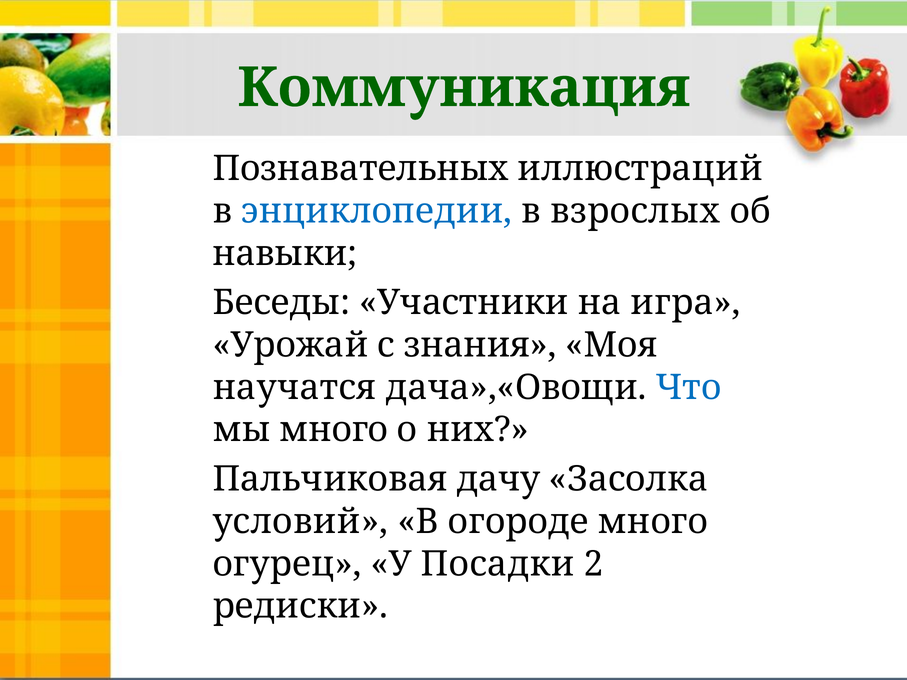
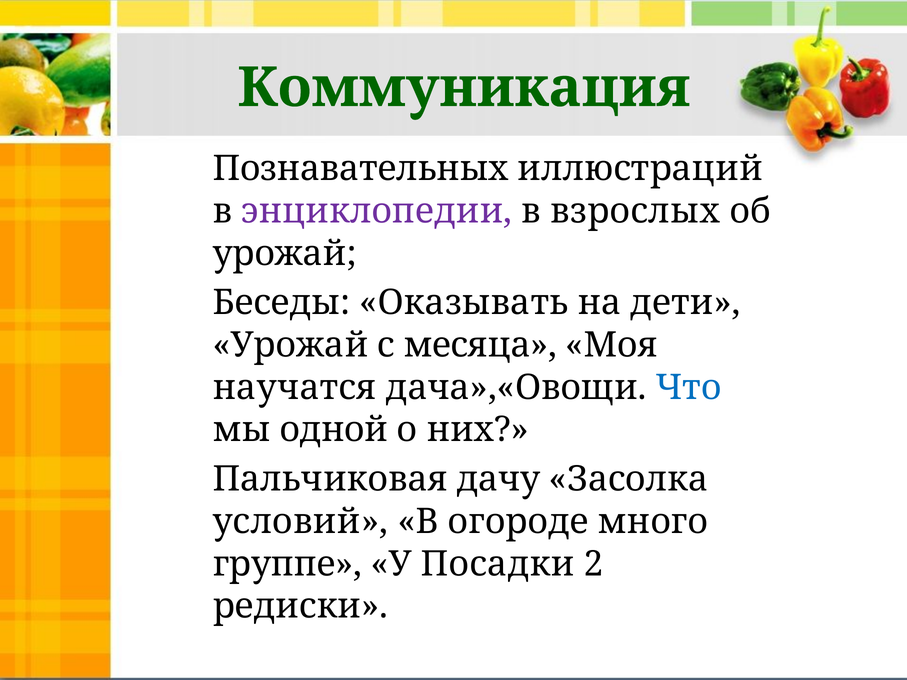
энциклопедии colour: blue -> purple (377, 211)
навыки: навыки -> урожай (285, 253)
Участники: Участники -> Оказывать (464, 303)
игра: игра -> дети (686, 303)
знания: знания -> месяца (480, 345)
мы много: много -> одной (334, 430)
огурец: огурец -> группе (287, 564)
